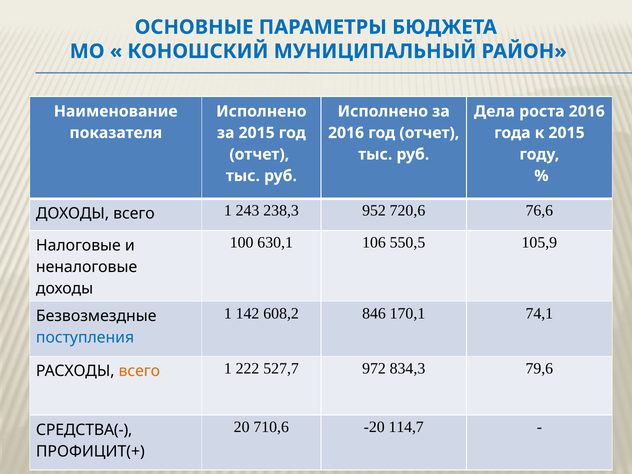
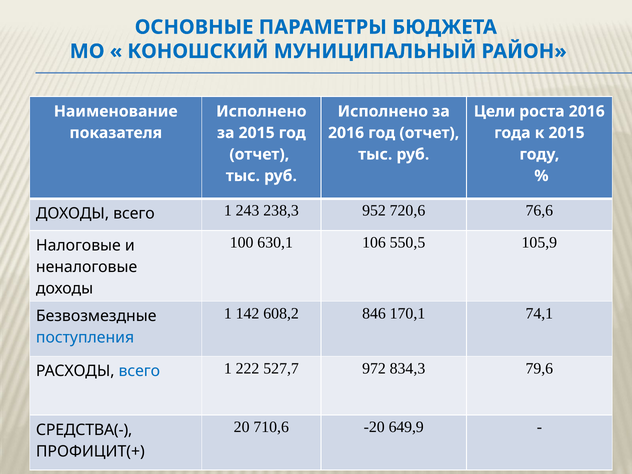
Дела: Дела -> Цели (494, 111)
всего colour: orange -> blue (139, 371)
114,7: 114,7 -> 649,9 (406, 427)
